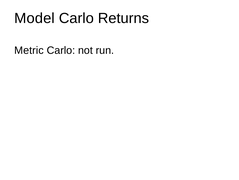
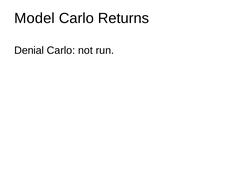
Metric: Metric -> Denial (29, 50)
